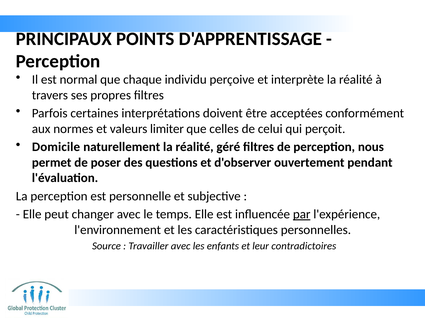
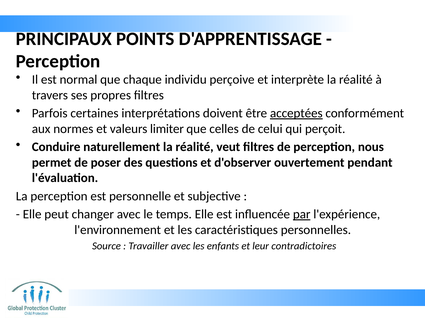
acceptées underline: none -> present (296, 114)
Domicile: Domicile -> Conduire (56, 147)
géré: géré -> veut (228, 147)
